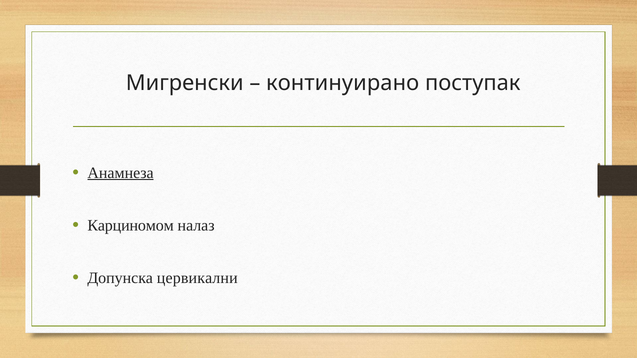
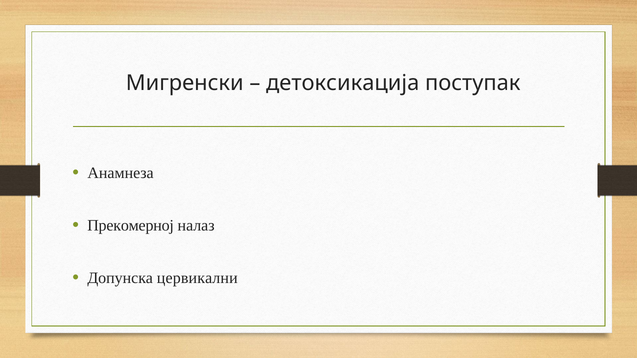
континуирано: континуирано -> детоксикација (343, 83)
Анамнеза underline: present -> none (121, 173)
Карциномом: Карциномом -> Прекомерној (131, 225)
